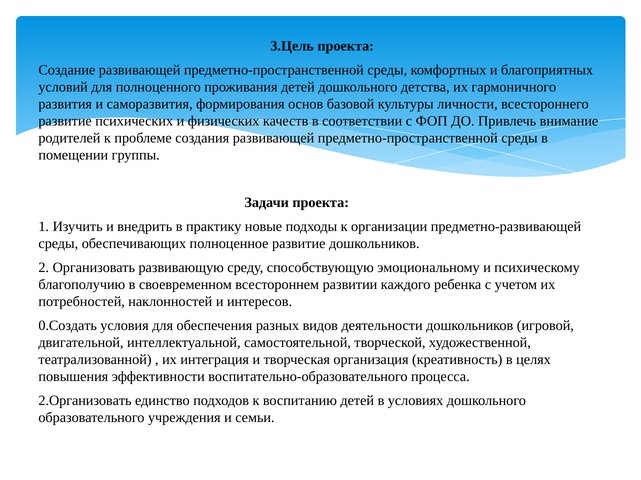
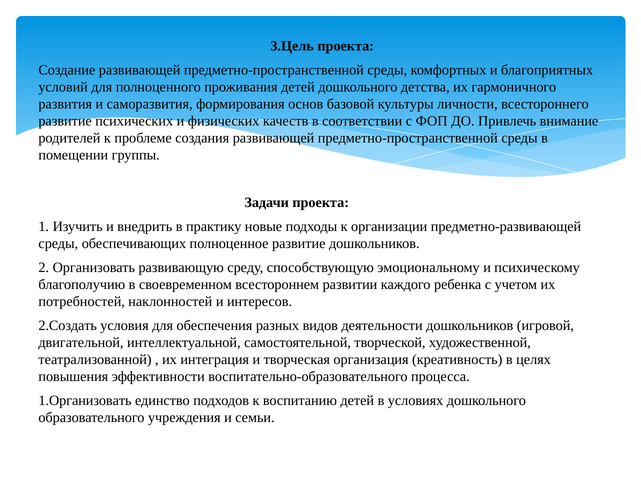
0.Создать: 0.Создать -> 2.Создать (68, 326)
2.Организовать: 2.Организовать -> 1.Организовать (85, 401)
